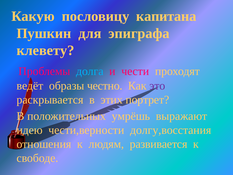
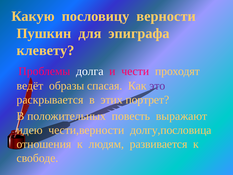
капитана: капитана -> верности (166, 16)
долга colour: light blue -> white (90, 71)
честно: честно -> спасая (105, 86)
умрёшь: умрёшь -> повесть (131, 116)
долгу,восстания: долгу,восстания -> долгу,пословица (171, 130)
